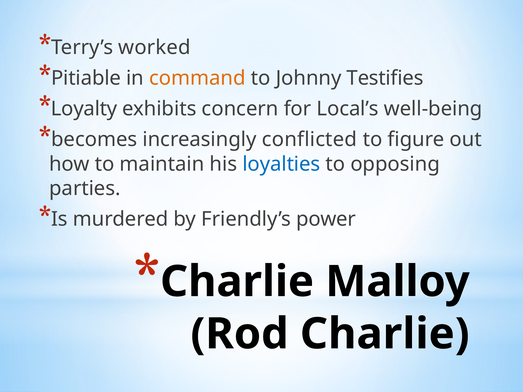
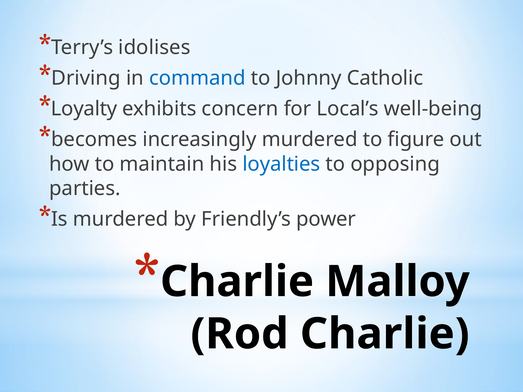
worked: worked -> idolises (154, 48)
Pitiable: Pitiable -> Driving (86, 78)
command colour: orange -> blue (197, 78)
Testifies: Testifies -> Catholic (385, 78)
increasingly conflicted: conflicted -> murdered (310, 140)
